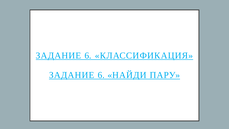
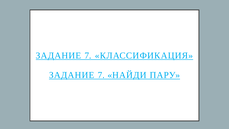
6: 6 -> 7 (88, 55)
6: 6 -> 7 (101, 75)
